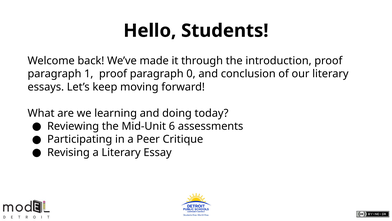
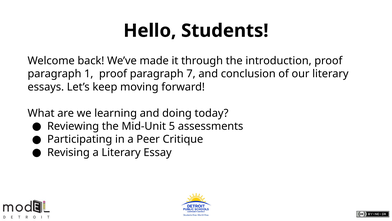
0: 0 -> 7 (191, 74)
6: 6 -> 5 (172, 126)
